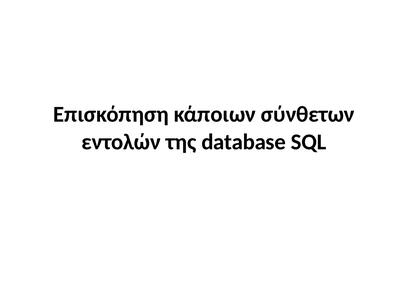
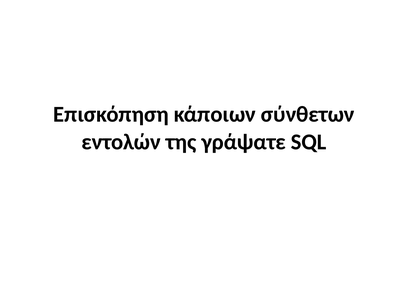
database: database -> γράψατε (244, 142)
